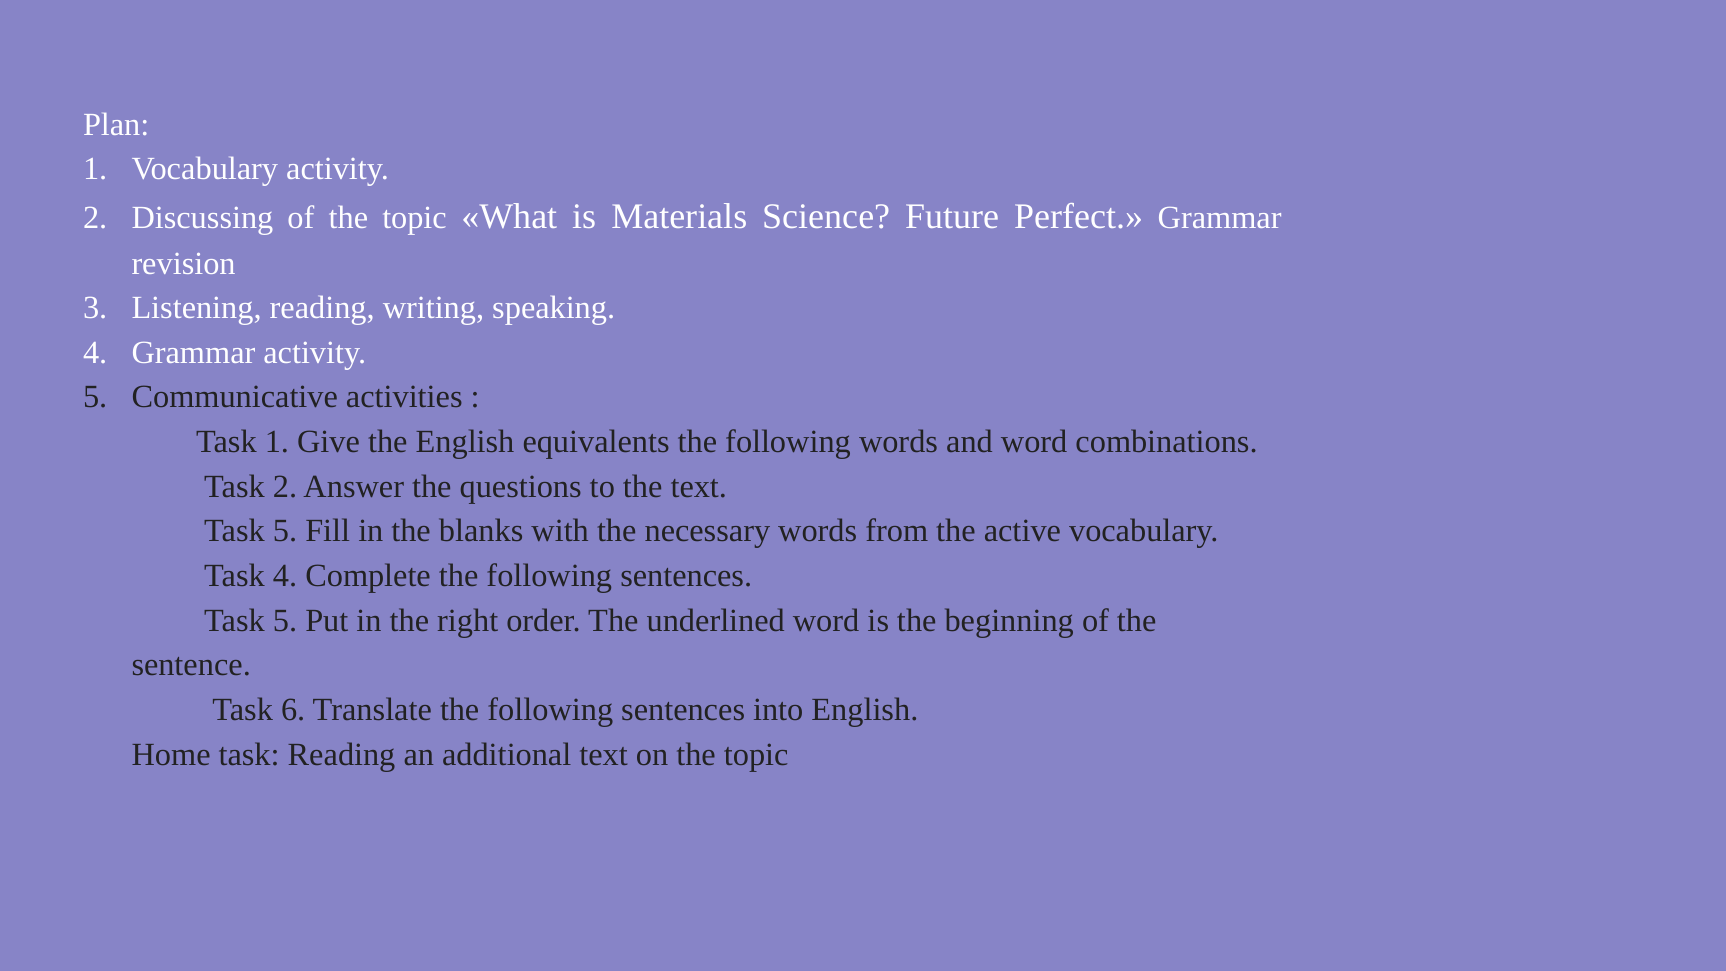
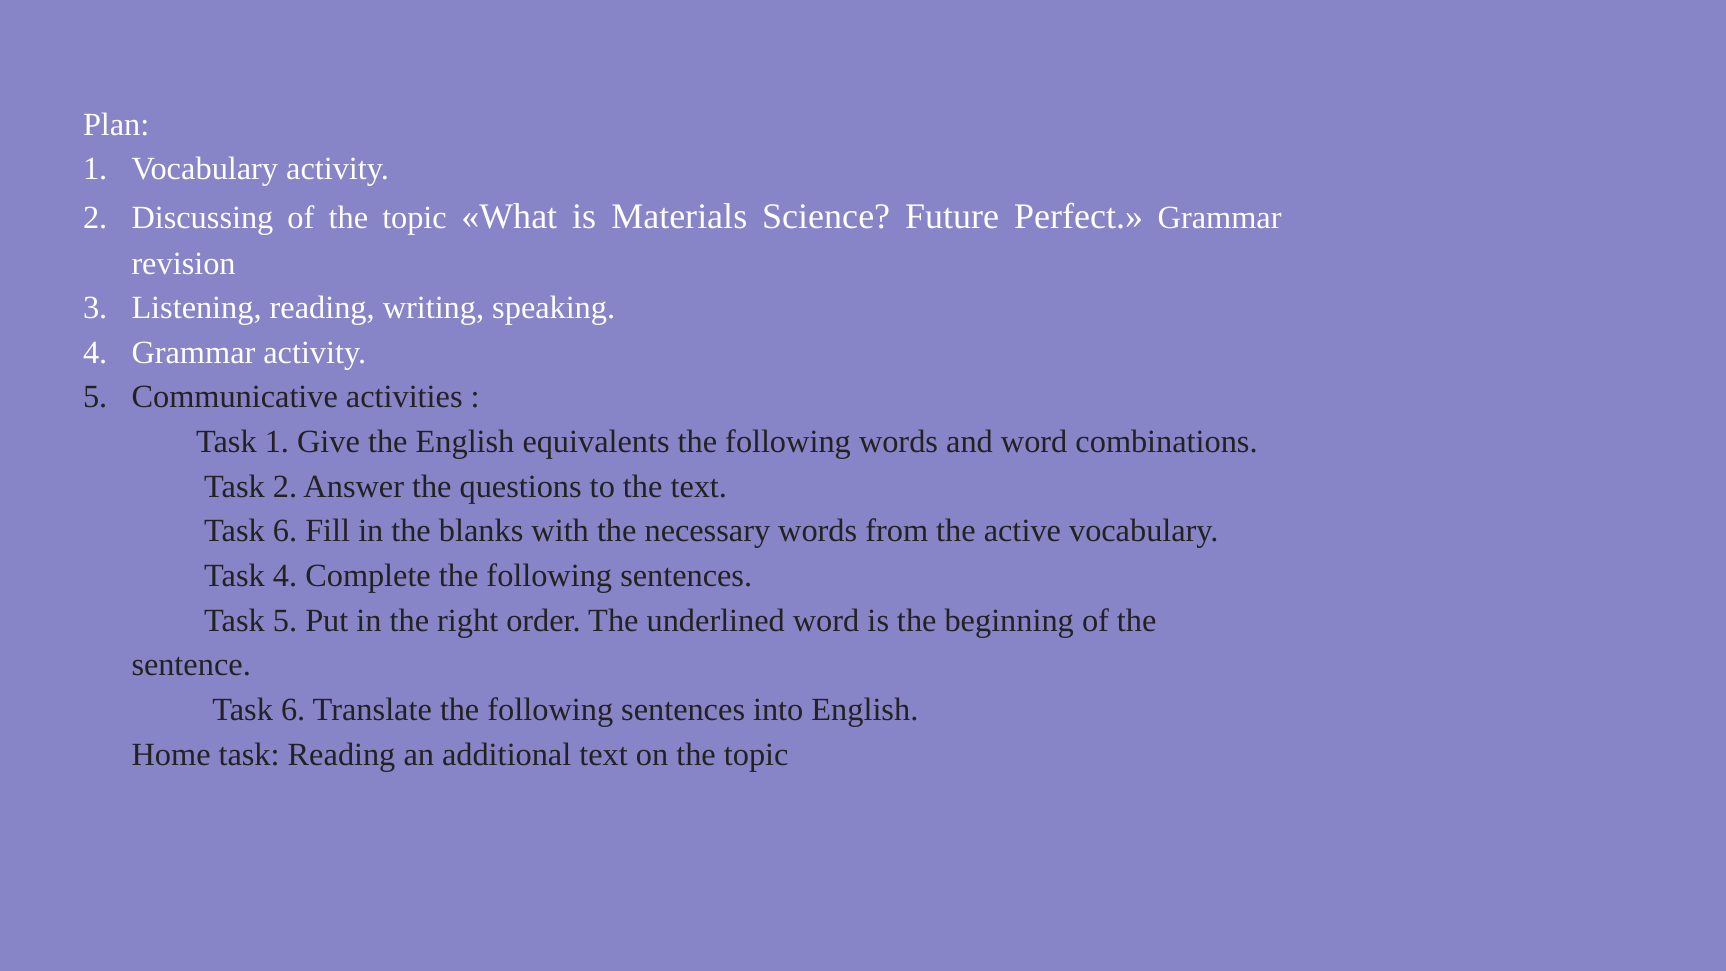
5: 5 -> 6 (285, 531)
